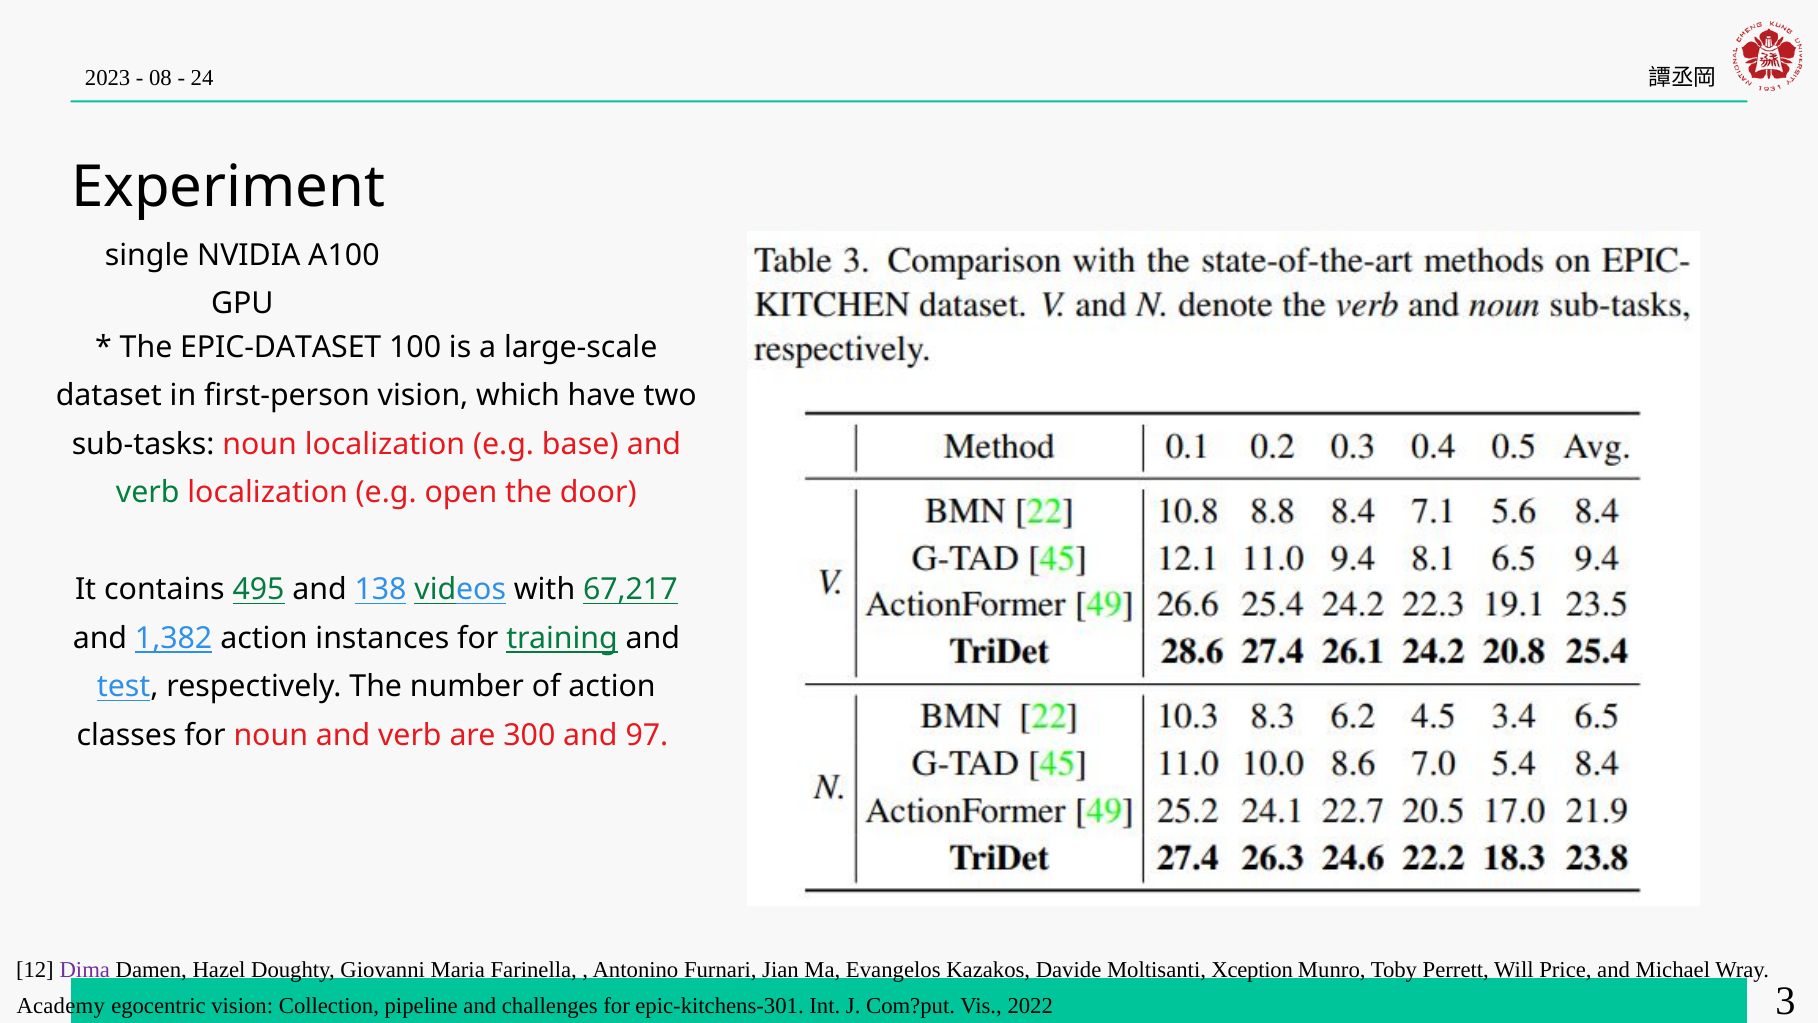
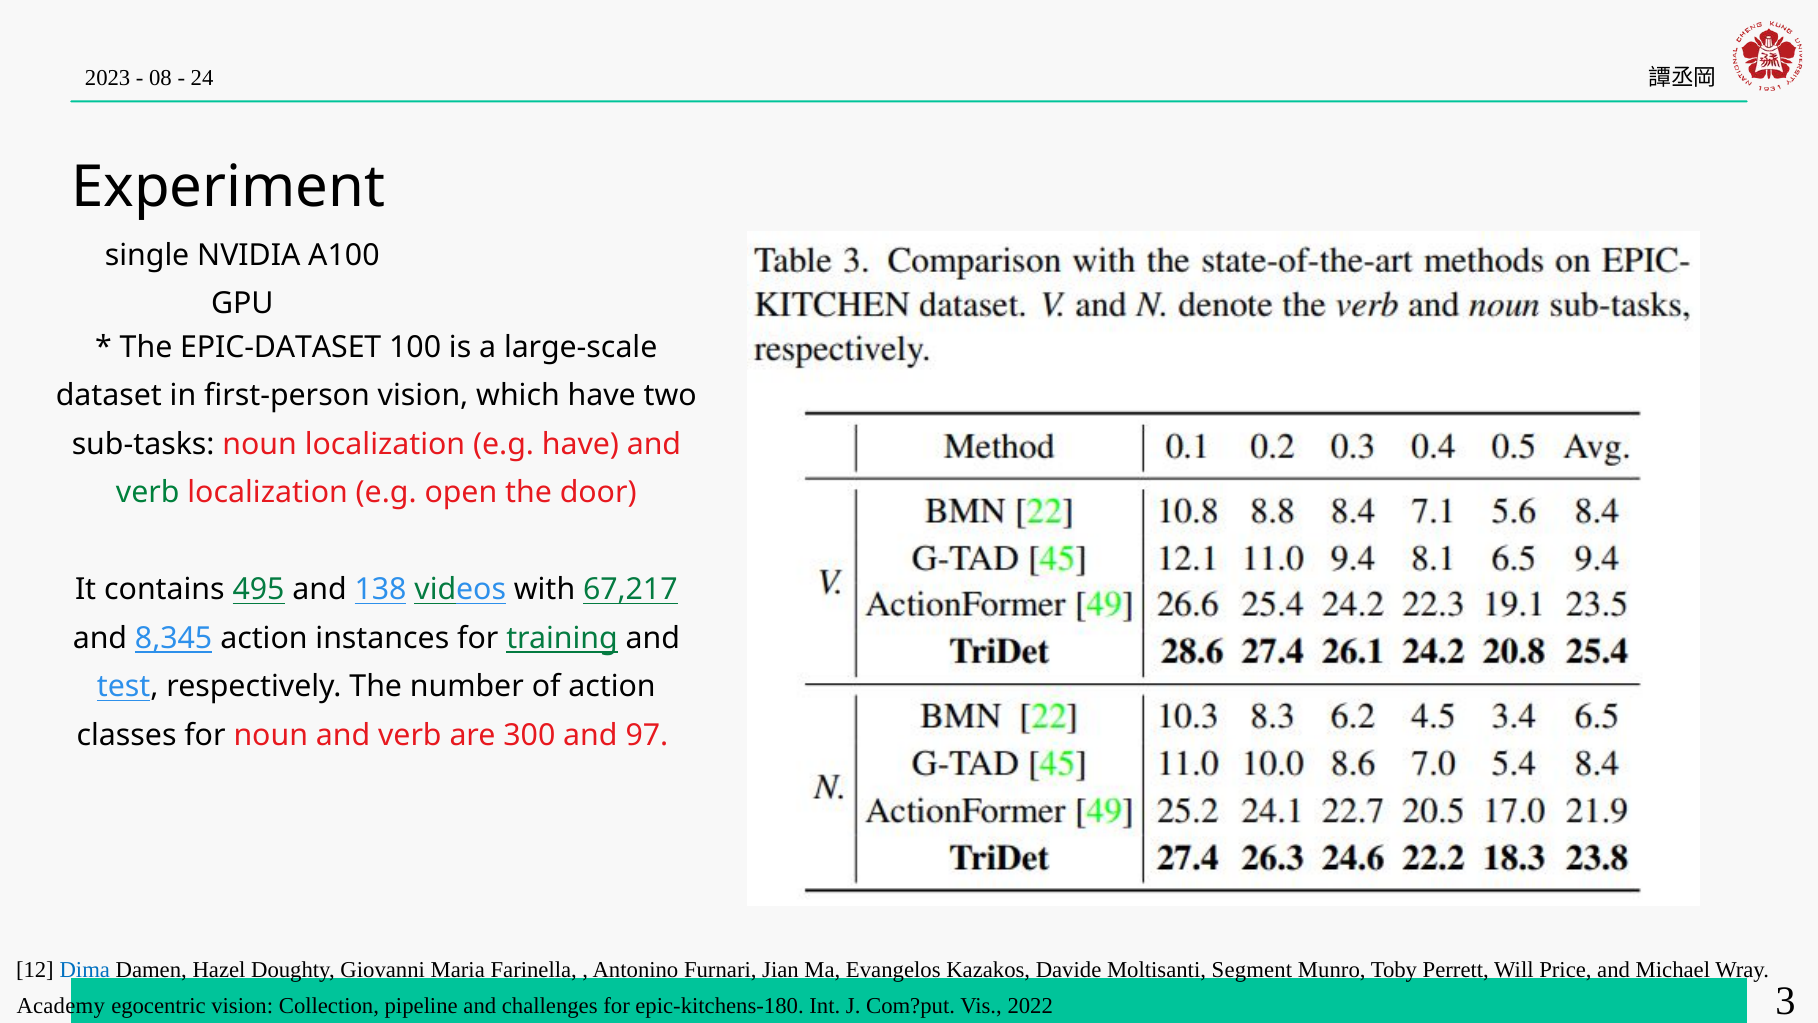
e.g base: base -> have (580, 444)
1,382: 1,382 -> 8,345 (174, 638)
Dima colour: purple -> blue (85, 969)
Xception: Xception -> Segment (1252, 969)
epic-kitchens-301: epic-kitchens-301 -> epic-kitchens-180 (720, 1006)
